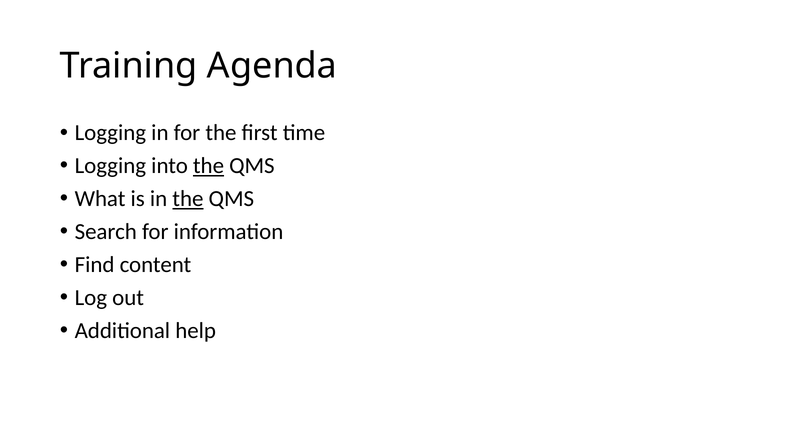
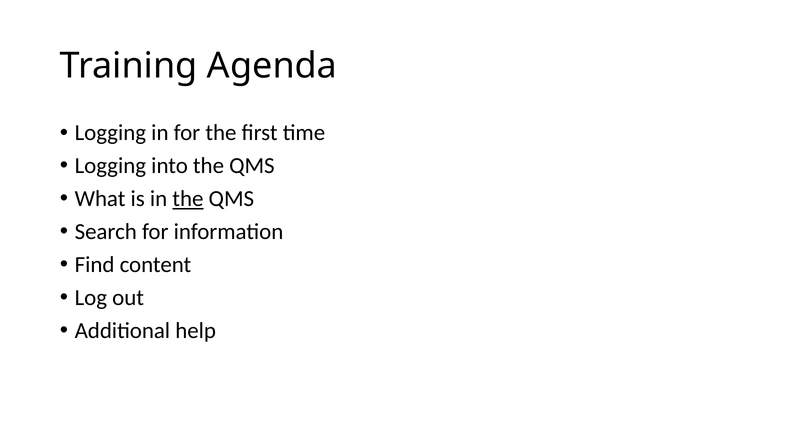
the underline: present -> none (208, 166)
